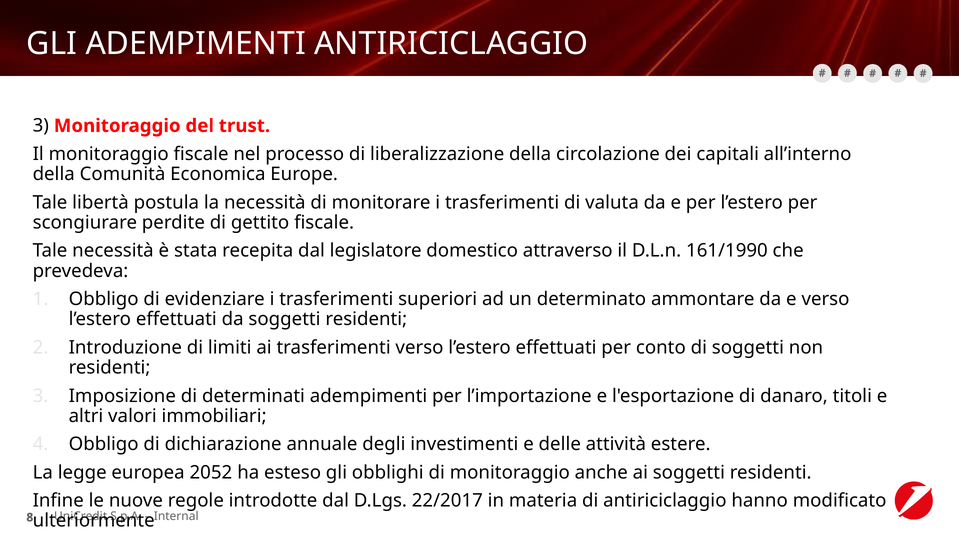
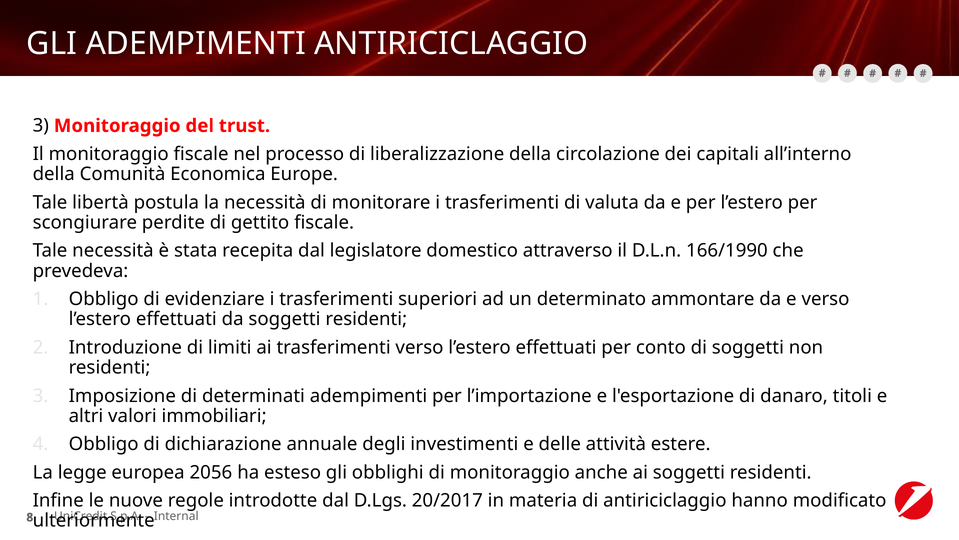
161/1990: 161/1990 -> 166/1990 (727, 251)
2052: 2052 -> 2056 (211, 472)
22/2017: 22/2017 -> 20/2017 (447, 500)
